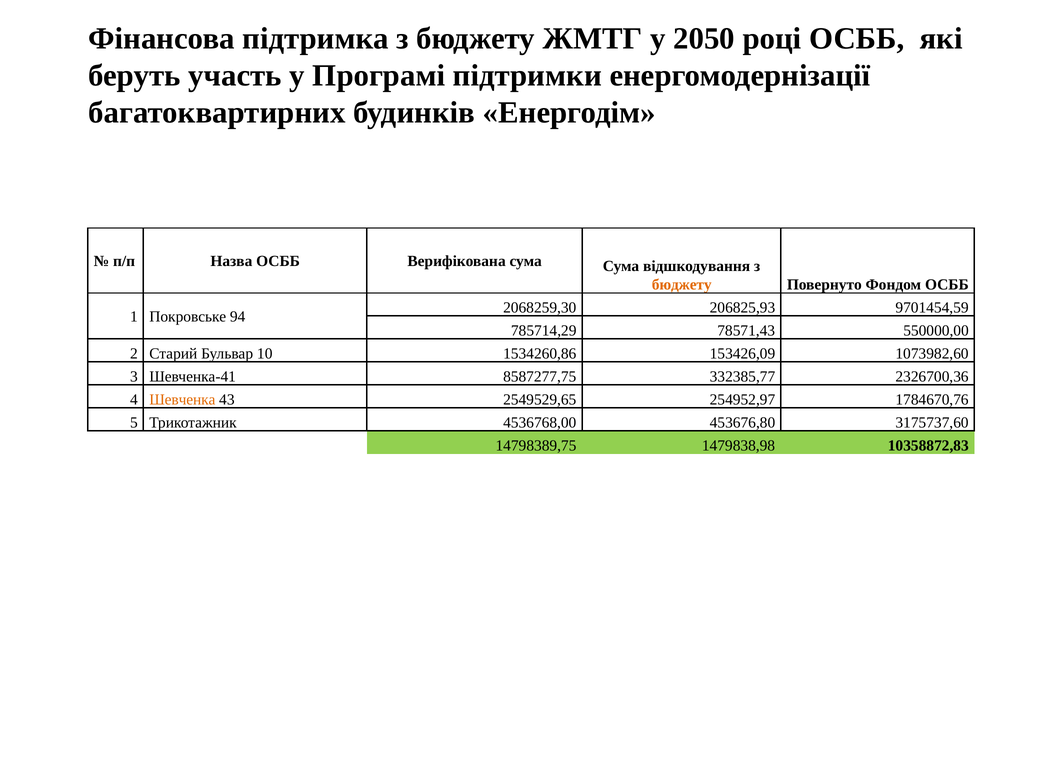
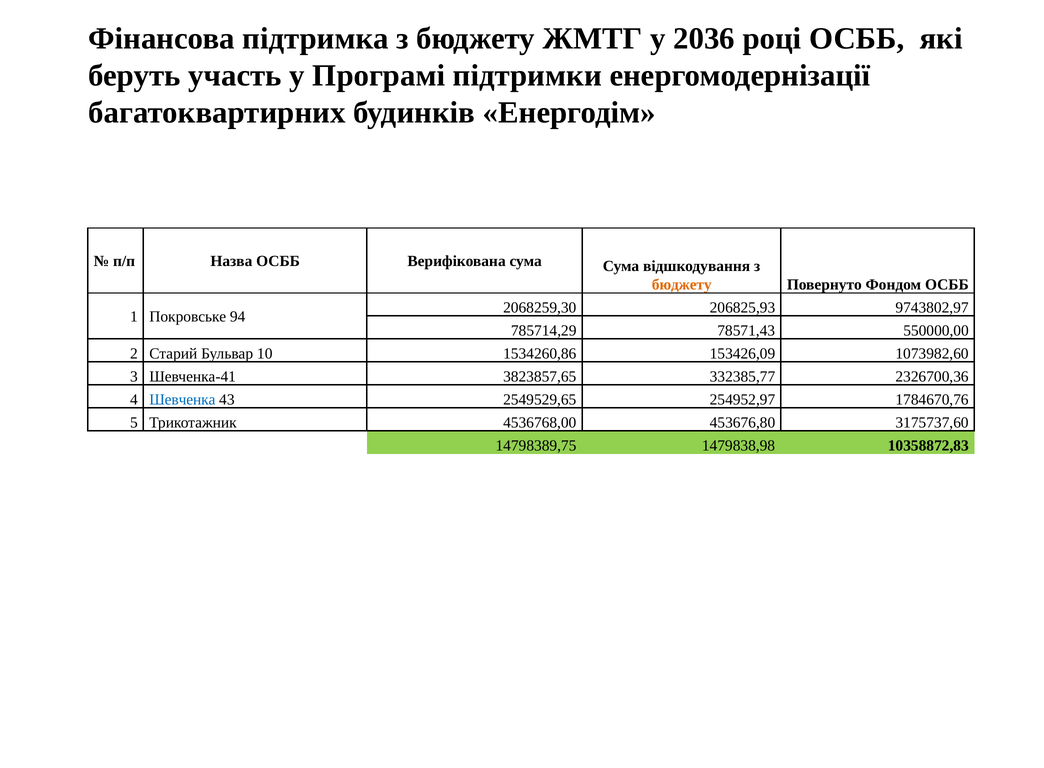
2050: 2050 -> 2036 (704, 39)
9701454,59: 9701454,59 -> 9743802,97 (932, 308)
8587277,75: 8587277,75 -> 3823857,65 (540, 377)
Шевченка colour: orange -> blue (182, 399)
